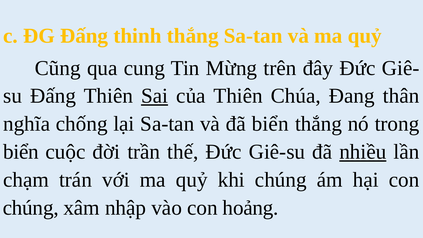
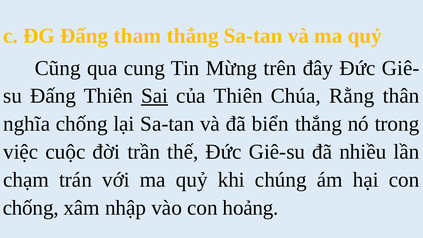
thinh: thinh -> tham (137, 36)
Đang: Đang -> Rằng (352, 96)
biển: biển -> việc (21, 152)
nhiều underline: present -> none (363, 152)
chúng: chúng -> chống (31, 208)
